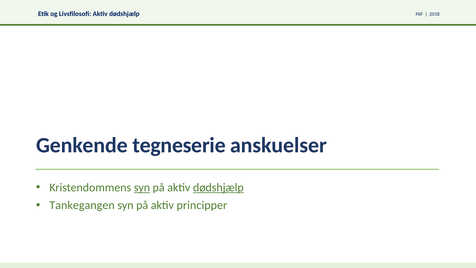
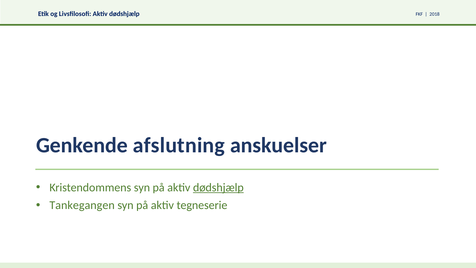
tegneserie: tegneserie -> afslutning (179, 145)
syn underline: present -> none (142, 187)
principper: principper -> tegneserie (202, 205)
